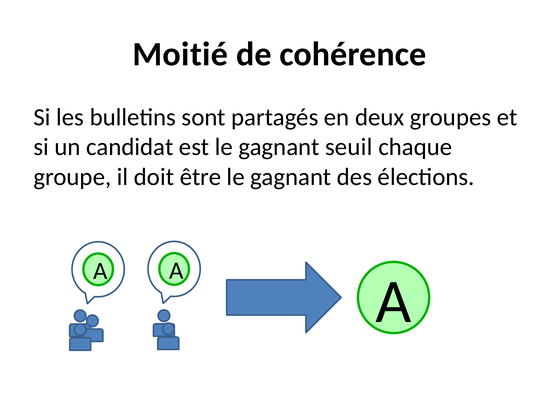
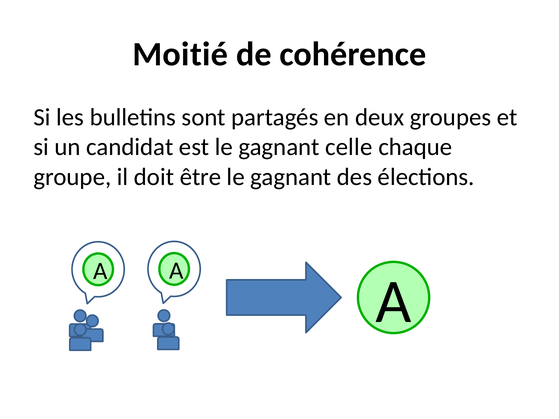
seuil: seuil -> celle (349, 147)
